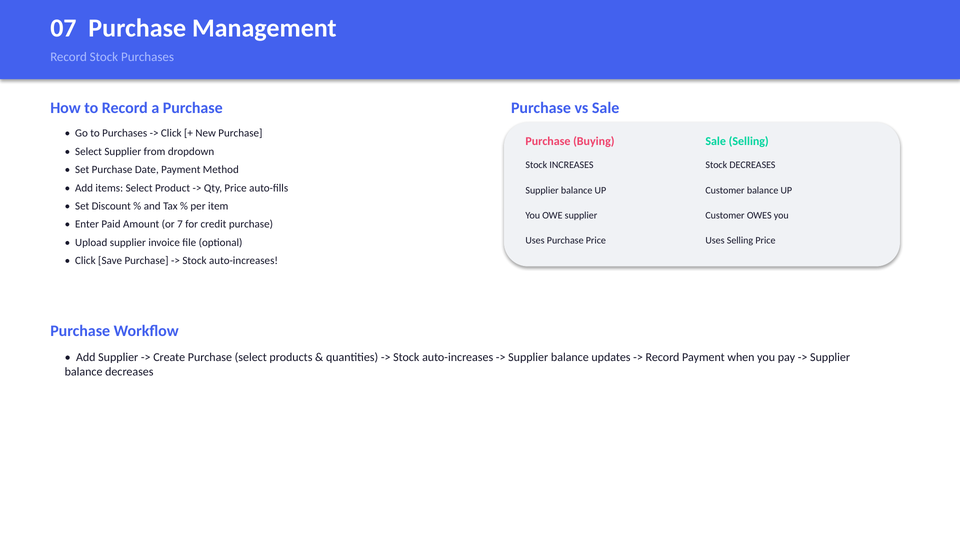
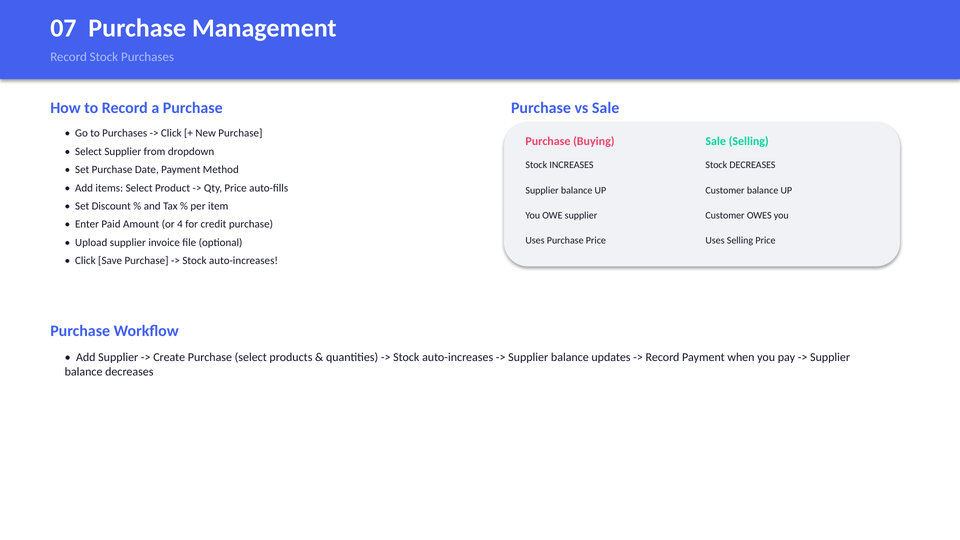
7: 7 -> 4 (180, 224)
